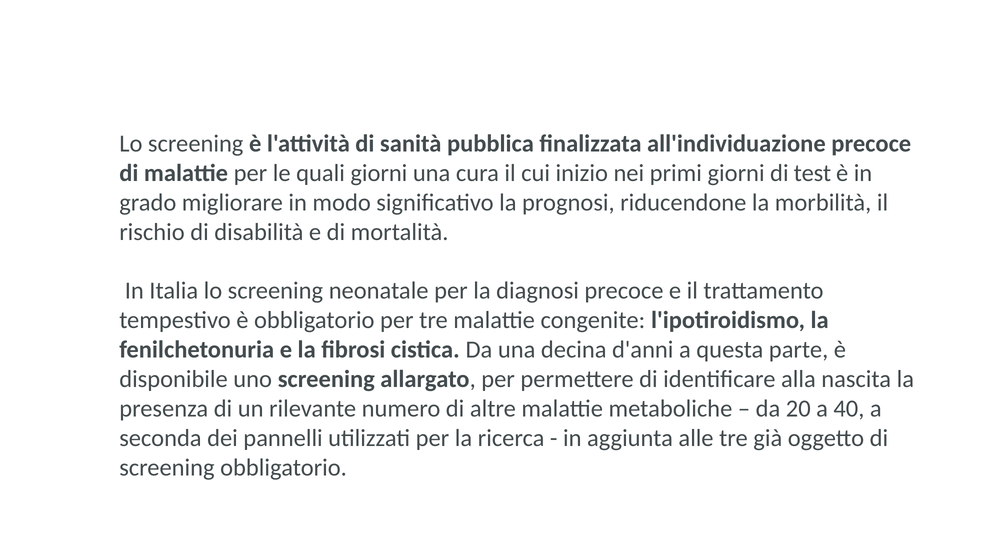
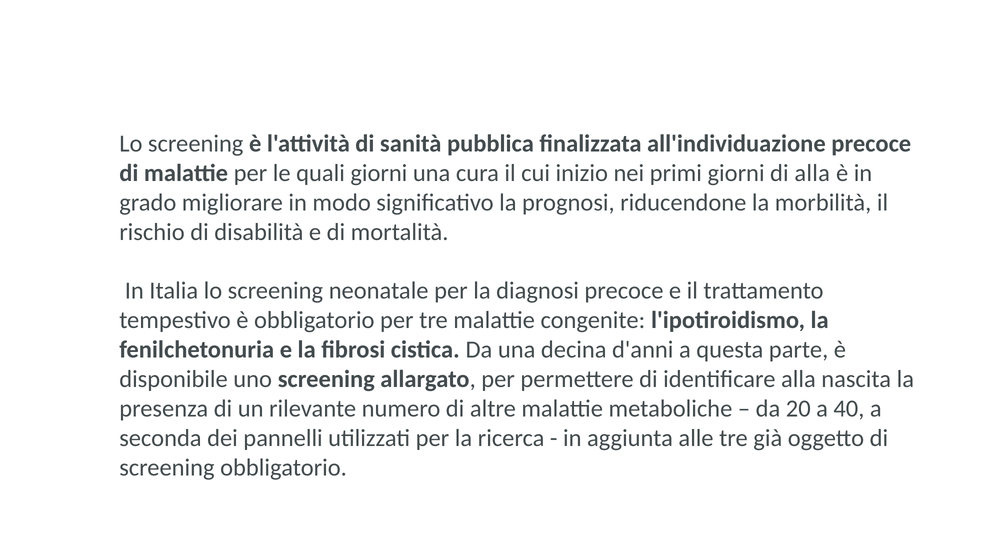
di test: test -> alla (812, 173)
